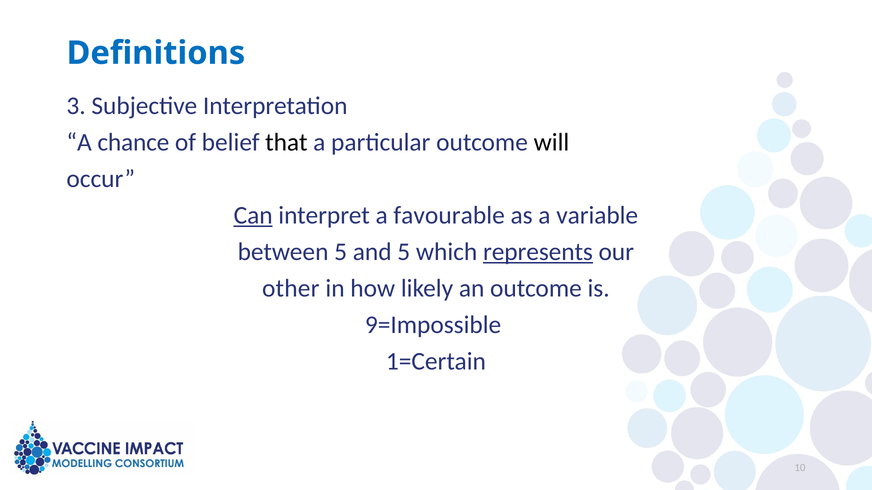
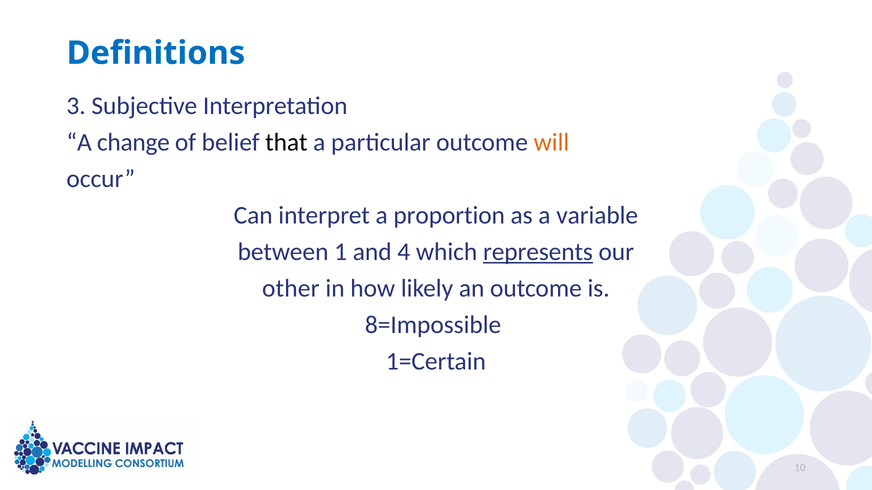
chance: chance -> change (133, 143)
will colour: black -> orange (551, 143)
Can underline: present -> none (253, 216)
favourable: favourable -> proportion (449, 216)
between 5: 5 -> 1 (341, 252)
and 5: 5 -> 4 (404, 252)
9=Impossible: 9=Impossible -> 8=Impossible (433, 325)
